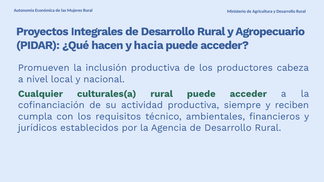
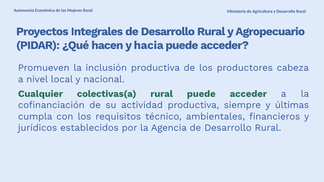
culturales(a: culturales(a -> colectivas(a (107, 94)
reciben: reciben -> últimas (292, 105)
